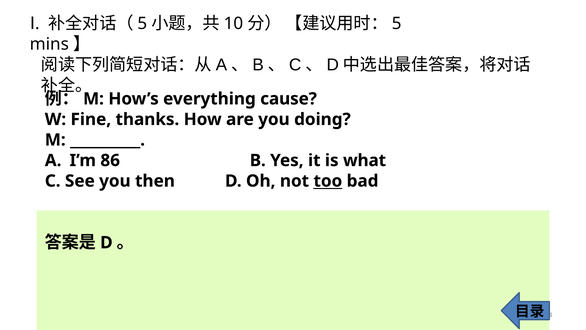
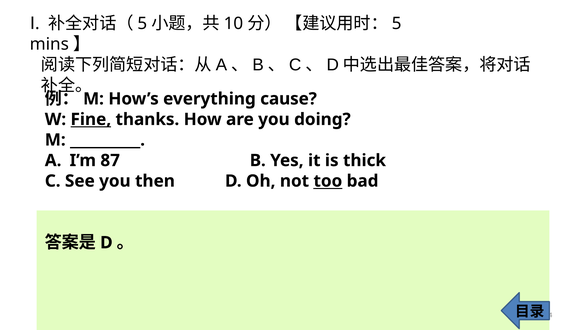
Fine underline: none -> present (91, 119)
86: 86 -> 87 (110, 160)
what: what -> thick (365, 160)
